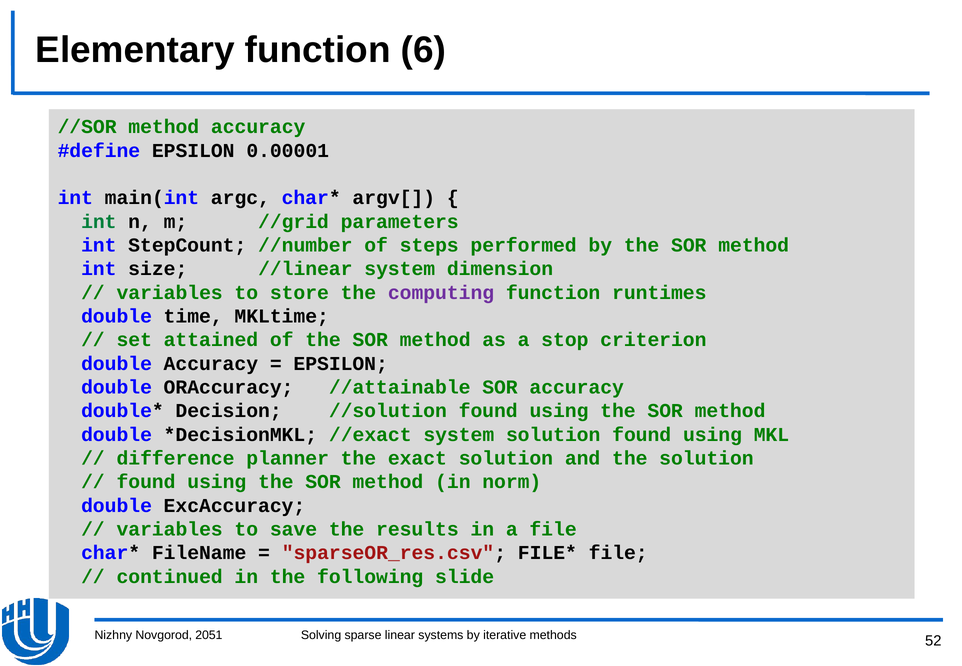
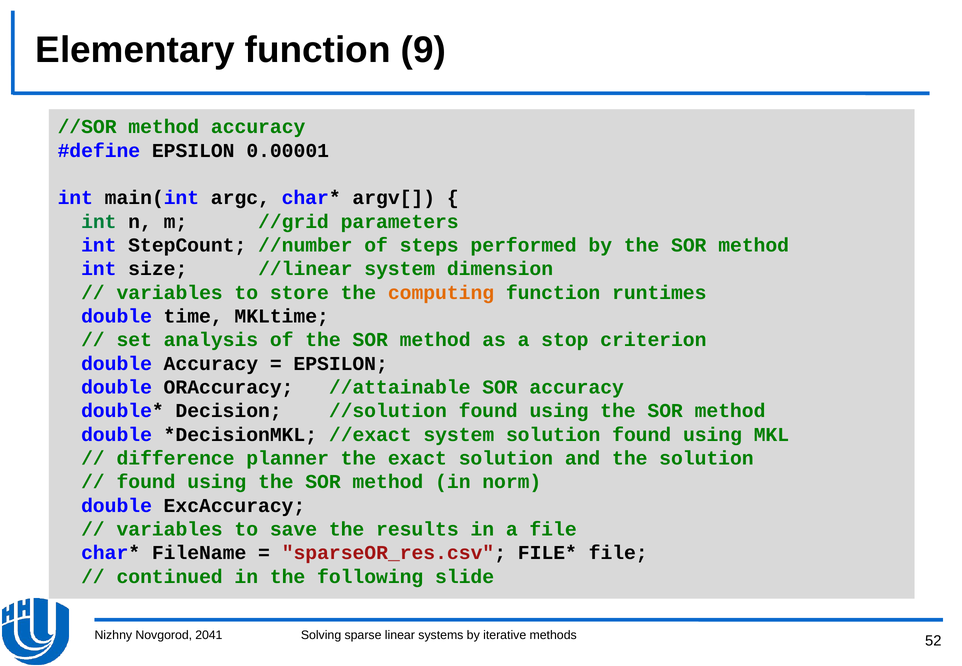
6: 6 -> 9 (423, 50)
computing colour: purple -> orange (441, 293)
attained: attained -> analysis (211, 340)
2051: 2051 -> 2041 (209, 635)
